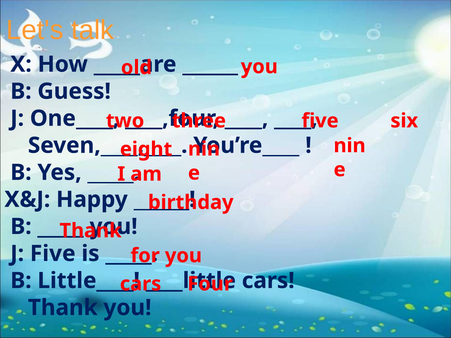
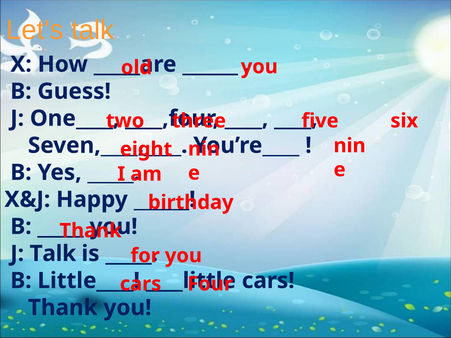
J Five: Five -> Talk (53, 254)
